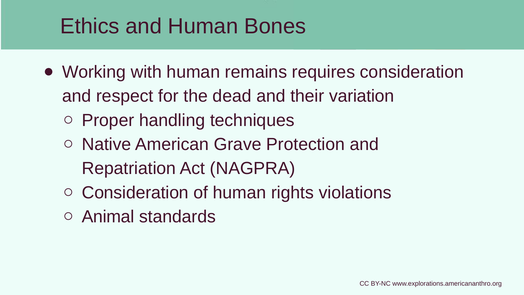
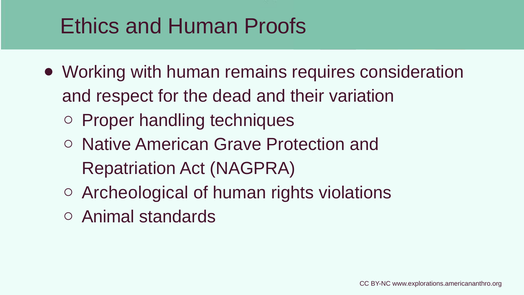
Bones: Bones -> Proofs (275, 26)
Consideration: Consideration -> Archeological (135, 192)
